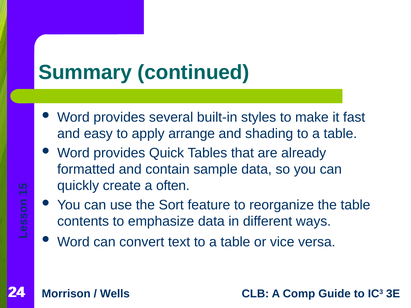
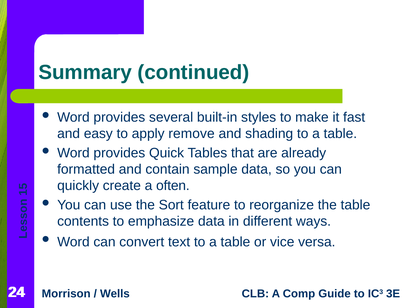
arrange: arrange -> remove (191, 134)
